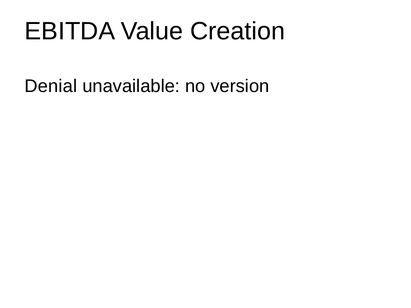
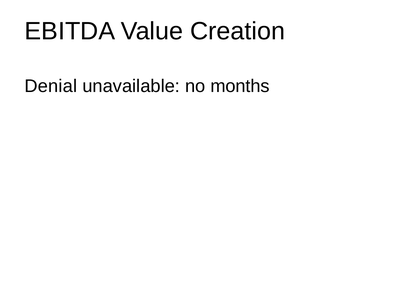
version: version -> months (240, 86)
